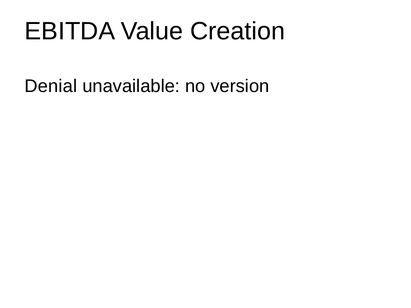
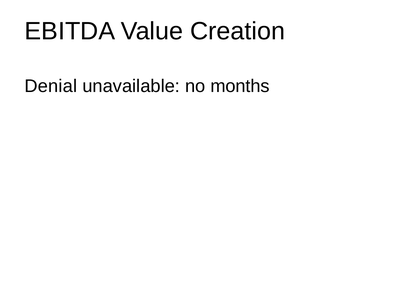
version: version -> months (240, 86)
